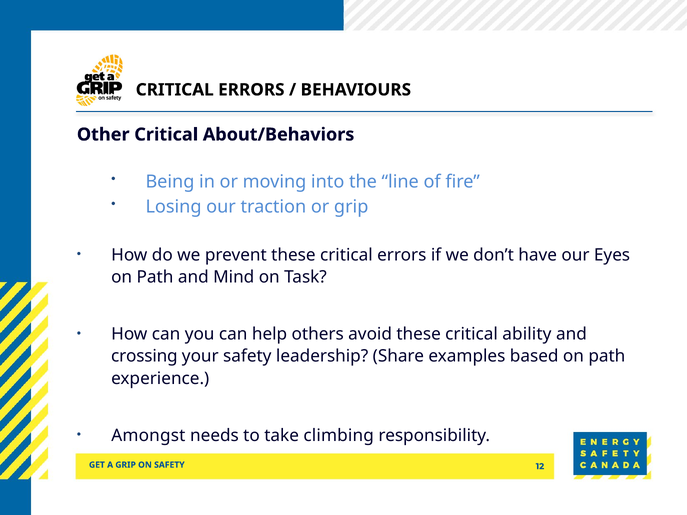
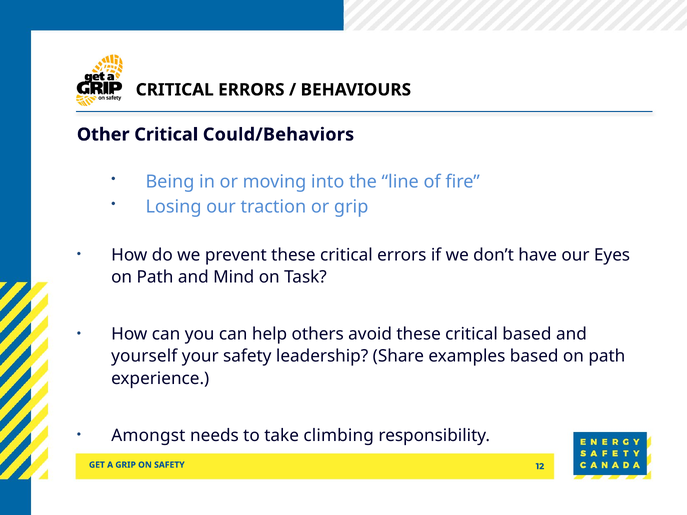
About/Behaviors: About/Behaviors -> Could/Behaviors (278, 135)
critical ability: ability -> based (527, 334)
crossing: crossing -> yourself (144, 356)
